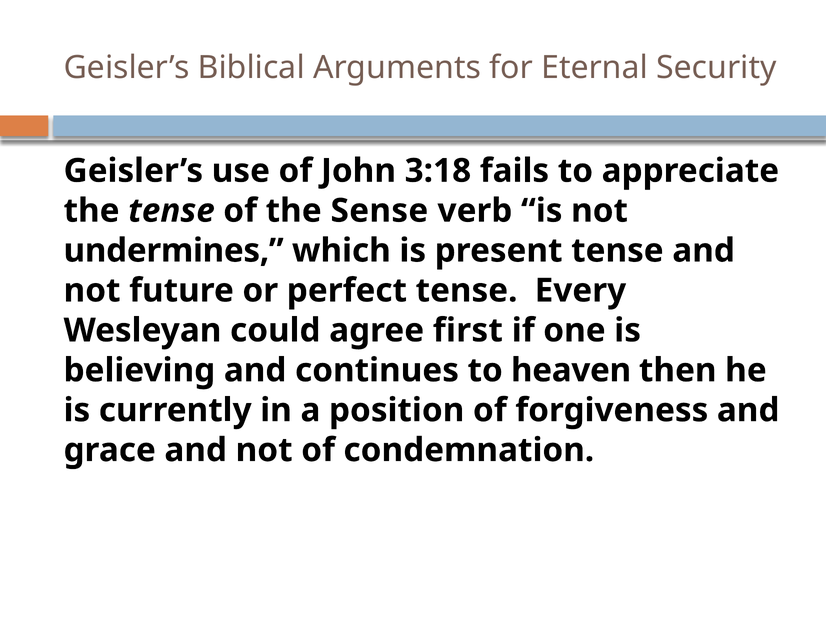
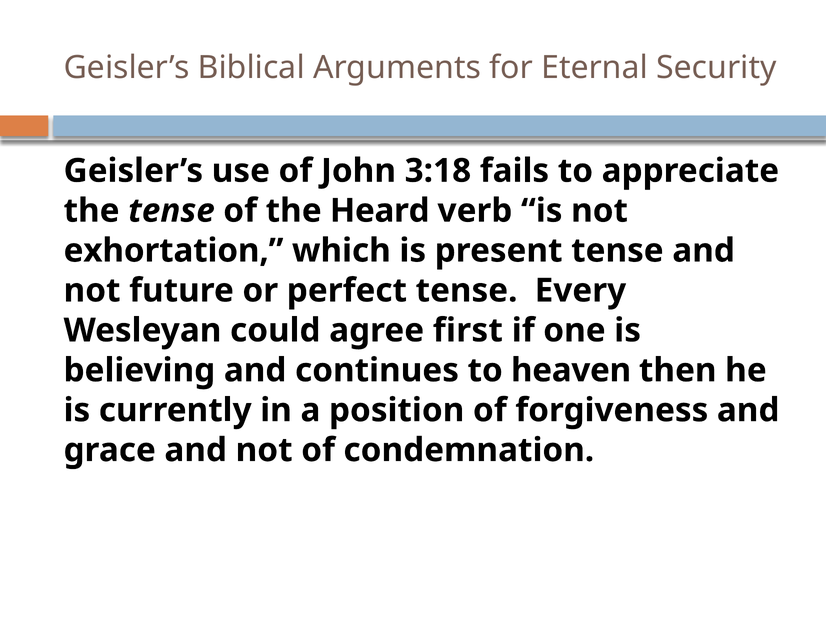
Sense: Sense -> Heard (380, 211)
undermines: undermines -> exhortation (174, 251)
